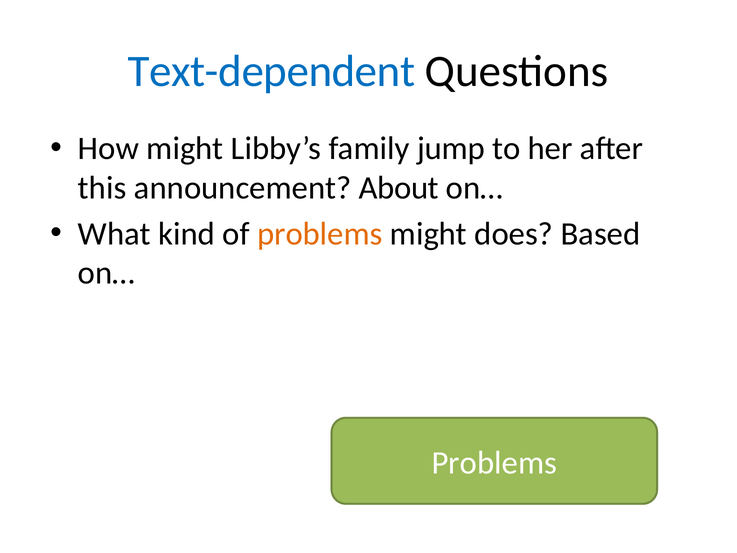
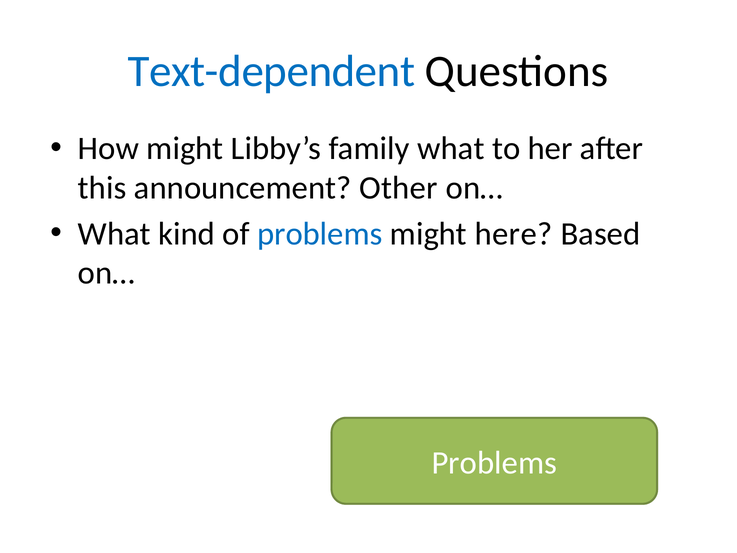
family jump: jump -> what (451, 148)
About: About -> Other (398, 188)
problems colour: orange -> blue (320, 234)
does: does -> here (514, 234)
